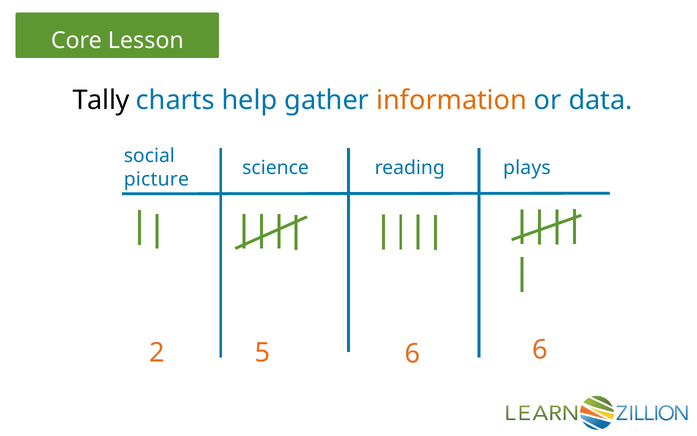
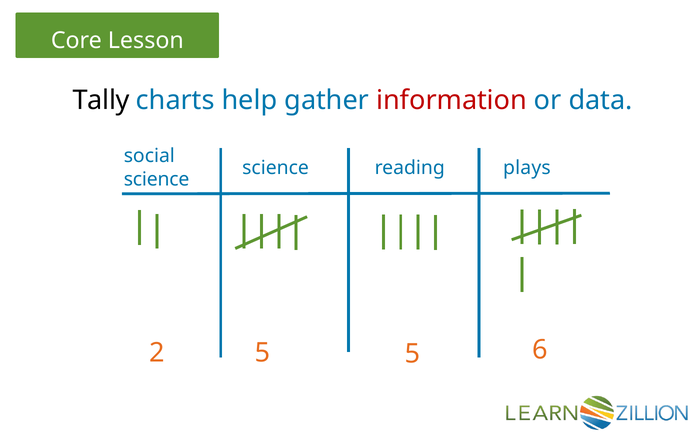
information colour: orange -> red (452, 100)
picture: picture -> science (157, 179)
5 6: 6 -> 5 (412, 353)
